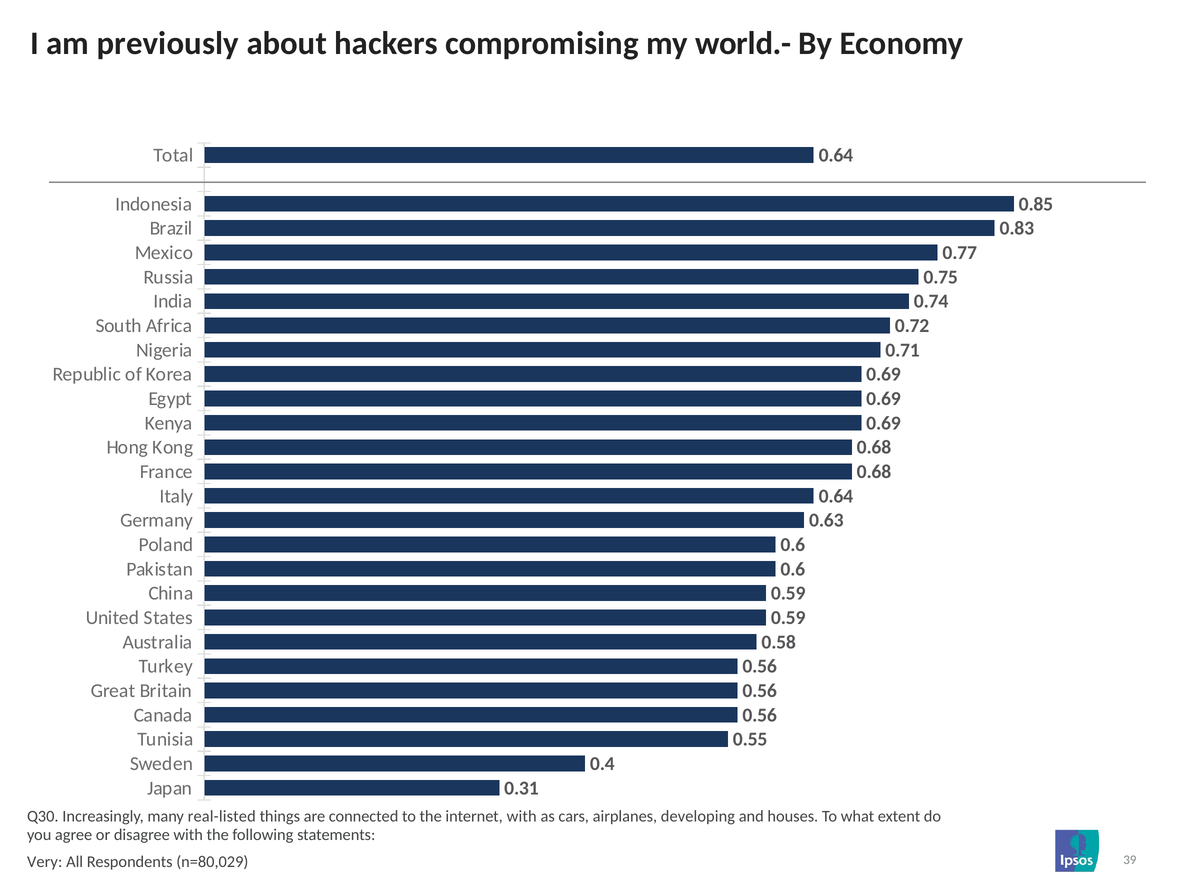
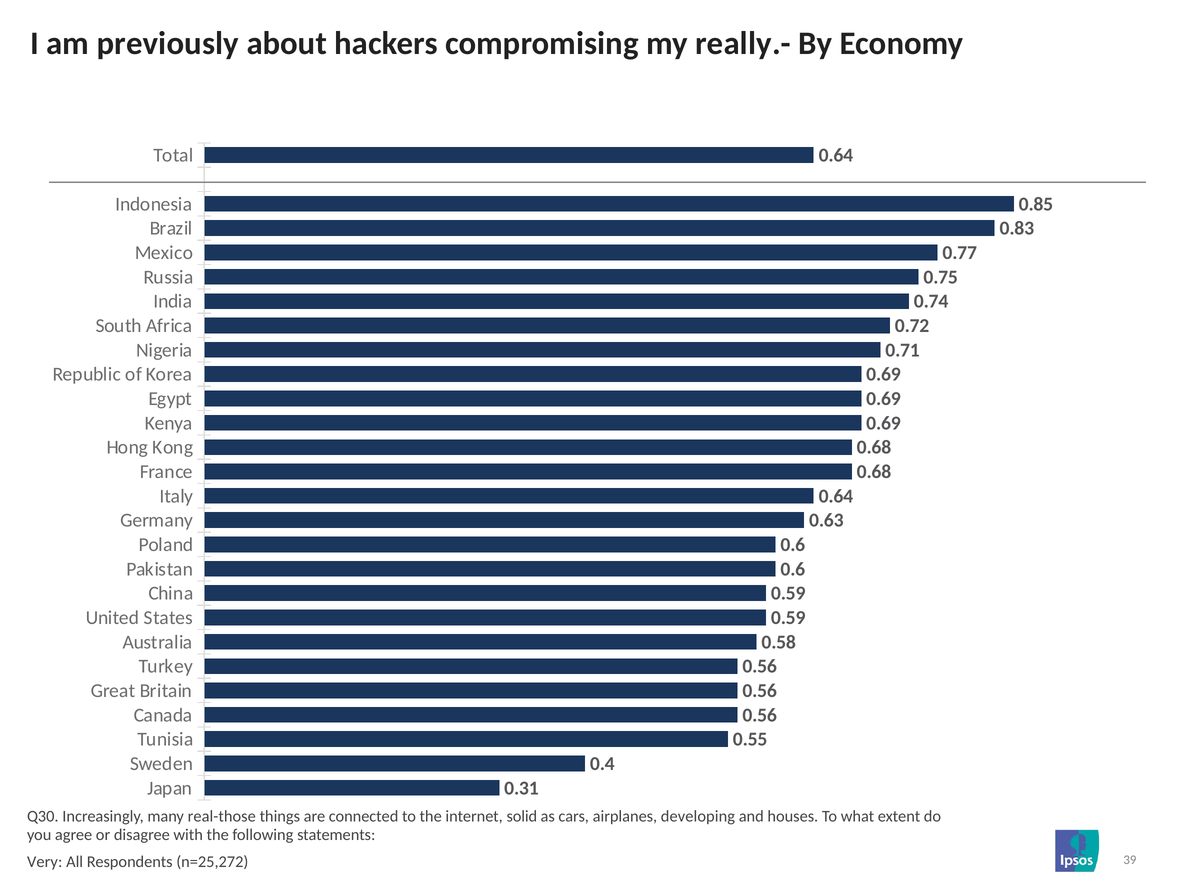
world.-: world.- -> really.- (743, 43)
real-listed: real-listed -> real-those (222, 816)
internet with: with -> solid (522, 816)
n=80,029: n=80,029 -> n=25,272 (212, 862)
